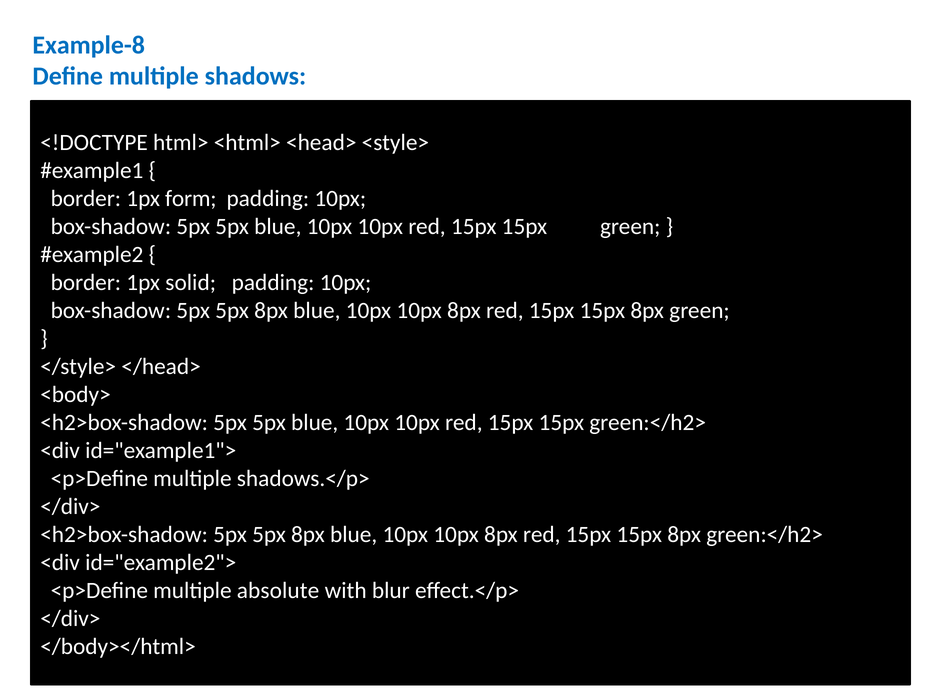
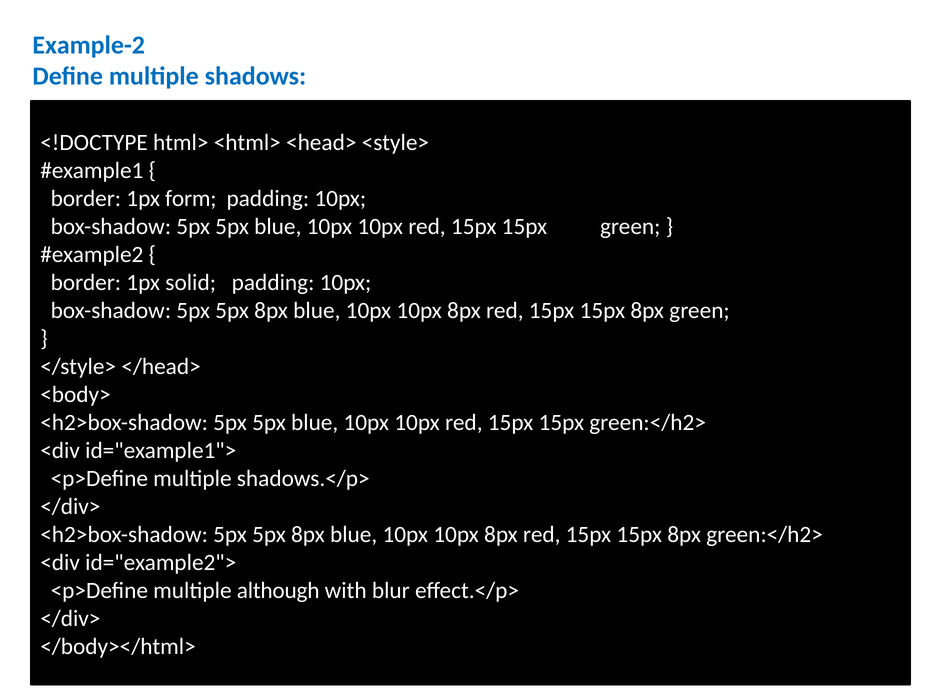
Example-8: Example-8 -> Example-2 (89, 45)
absolute: absolute -> although (278, 590)
